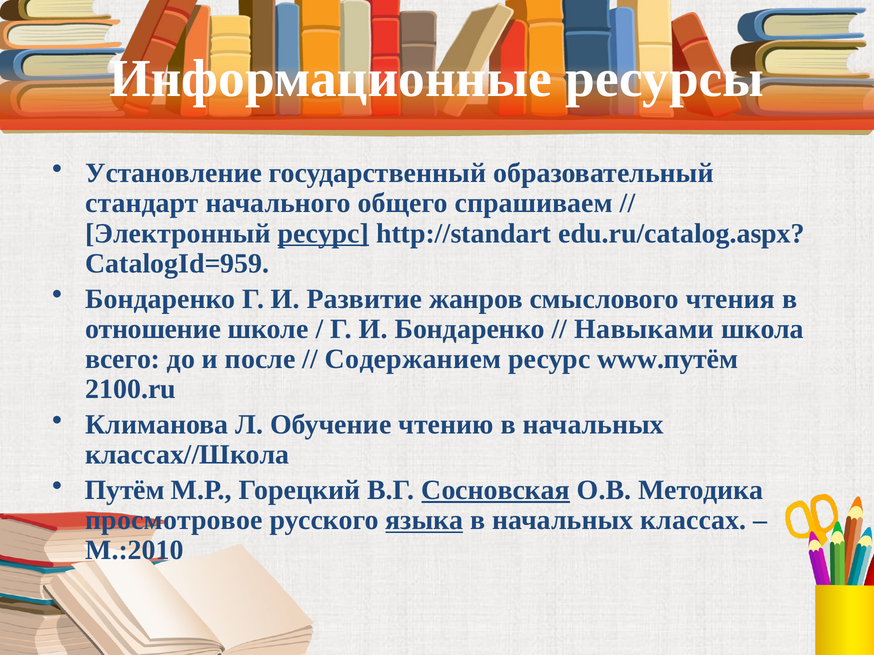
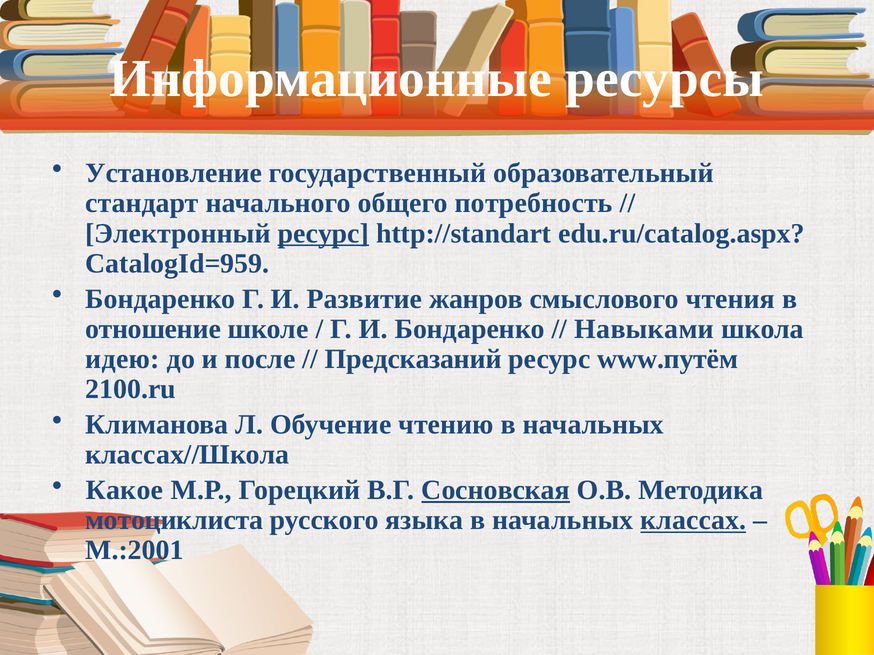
спрашиваем: спрашиваем -> потребность (534, 203)
всего: всего -> идею (122, 359)
Содержанием: Содержанием -> Предсказаний (413, 359)
Путём: Путём -> Какое (124, 490)
просмотровое: просмотровое -> мотоциклиста (174, 521)
языка underline: present -> none (424, 521)
классах underline: none -> present (693, 521)
М.:2010: М.:2010 -> М.:2001 (134, 551)
